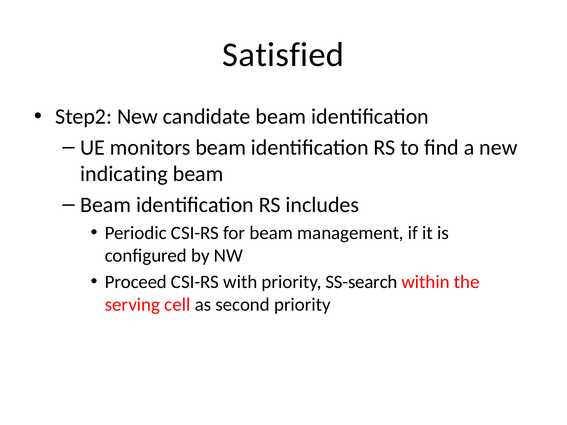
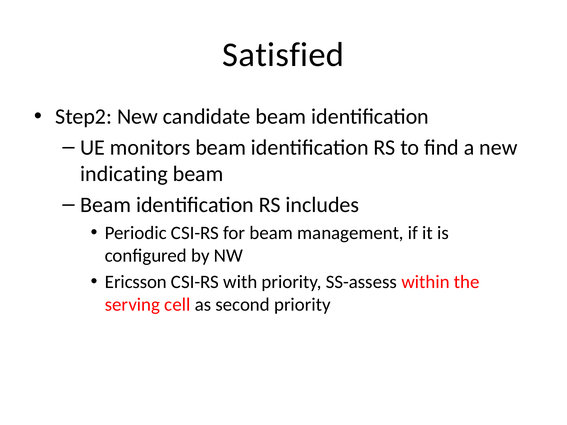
Proceed: Proceed -> Ericsson (136, 282)
SS-search: SS-search -> SS-assess (361, 282)
